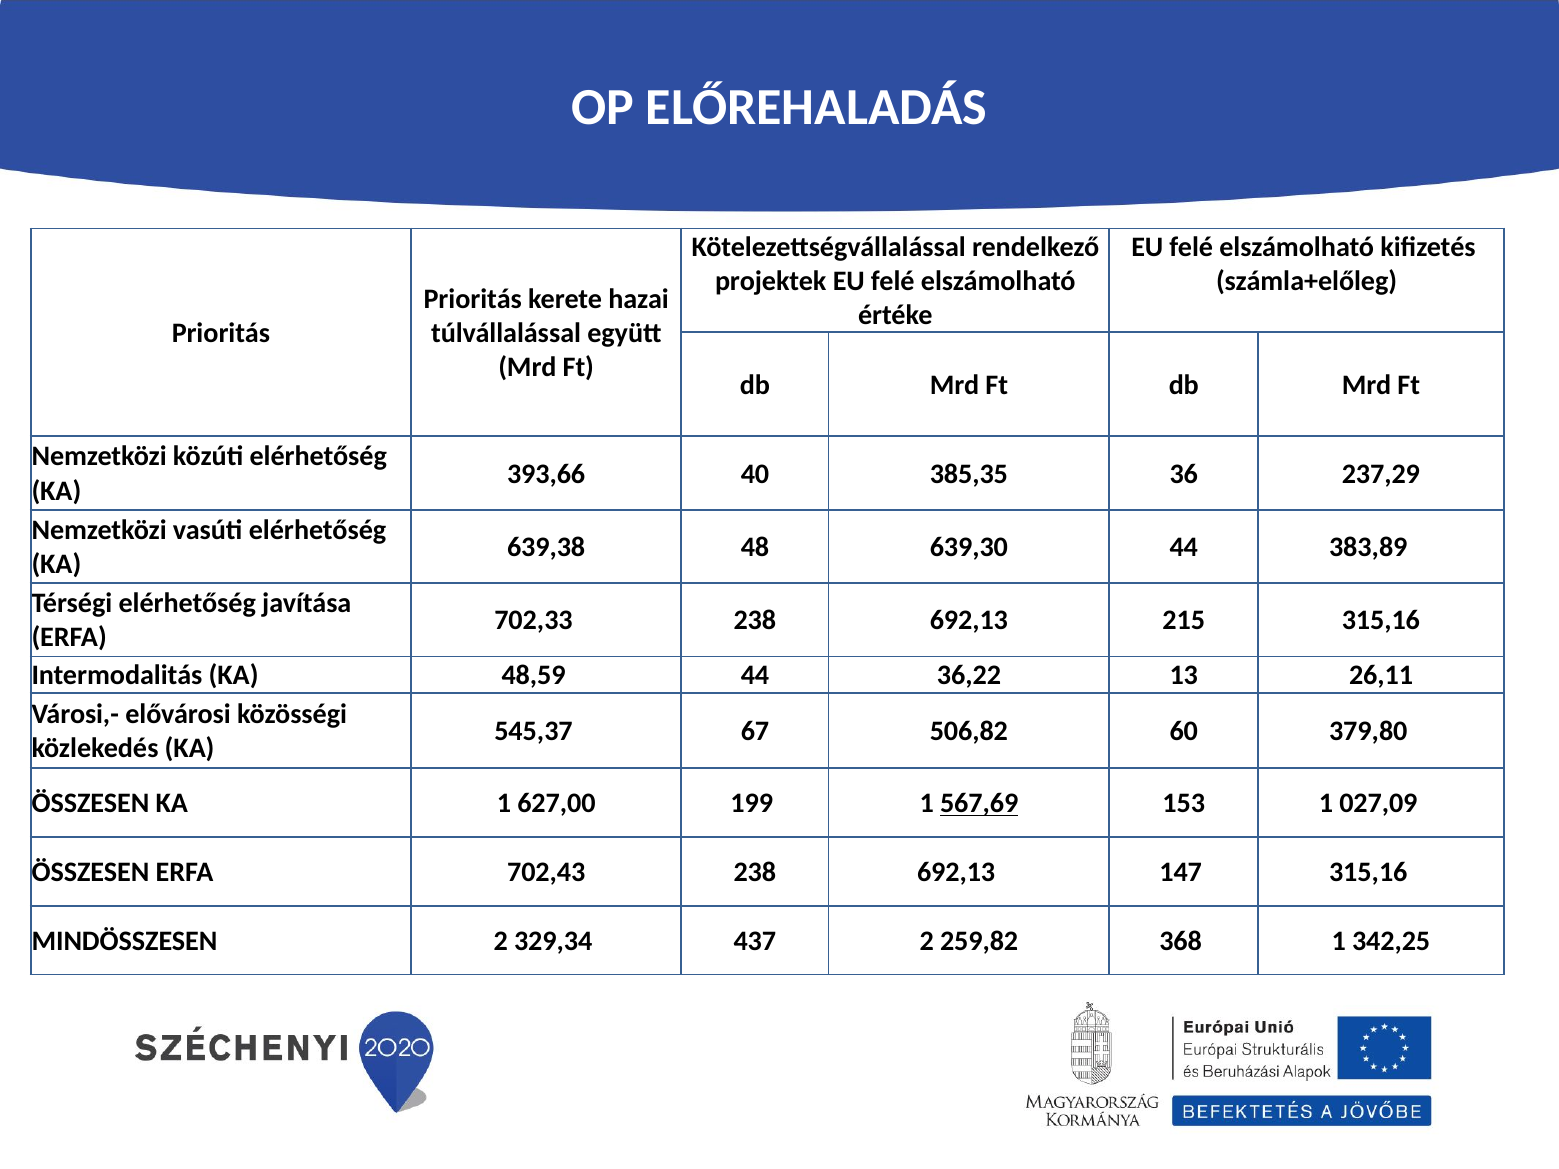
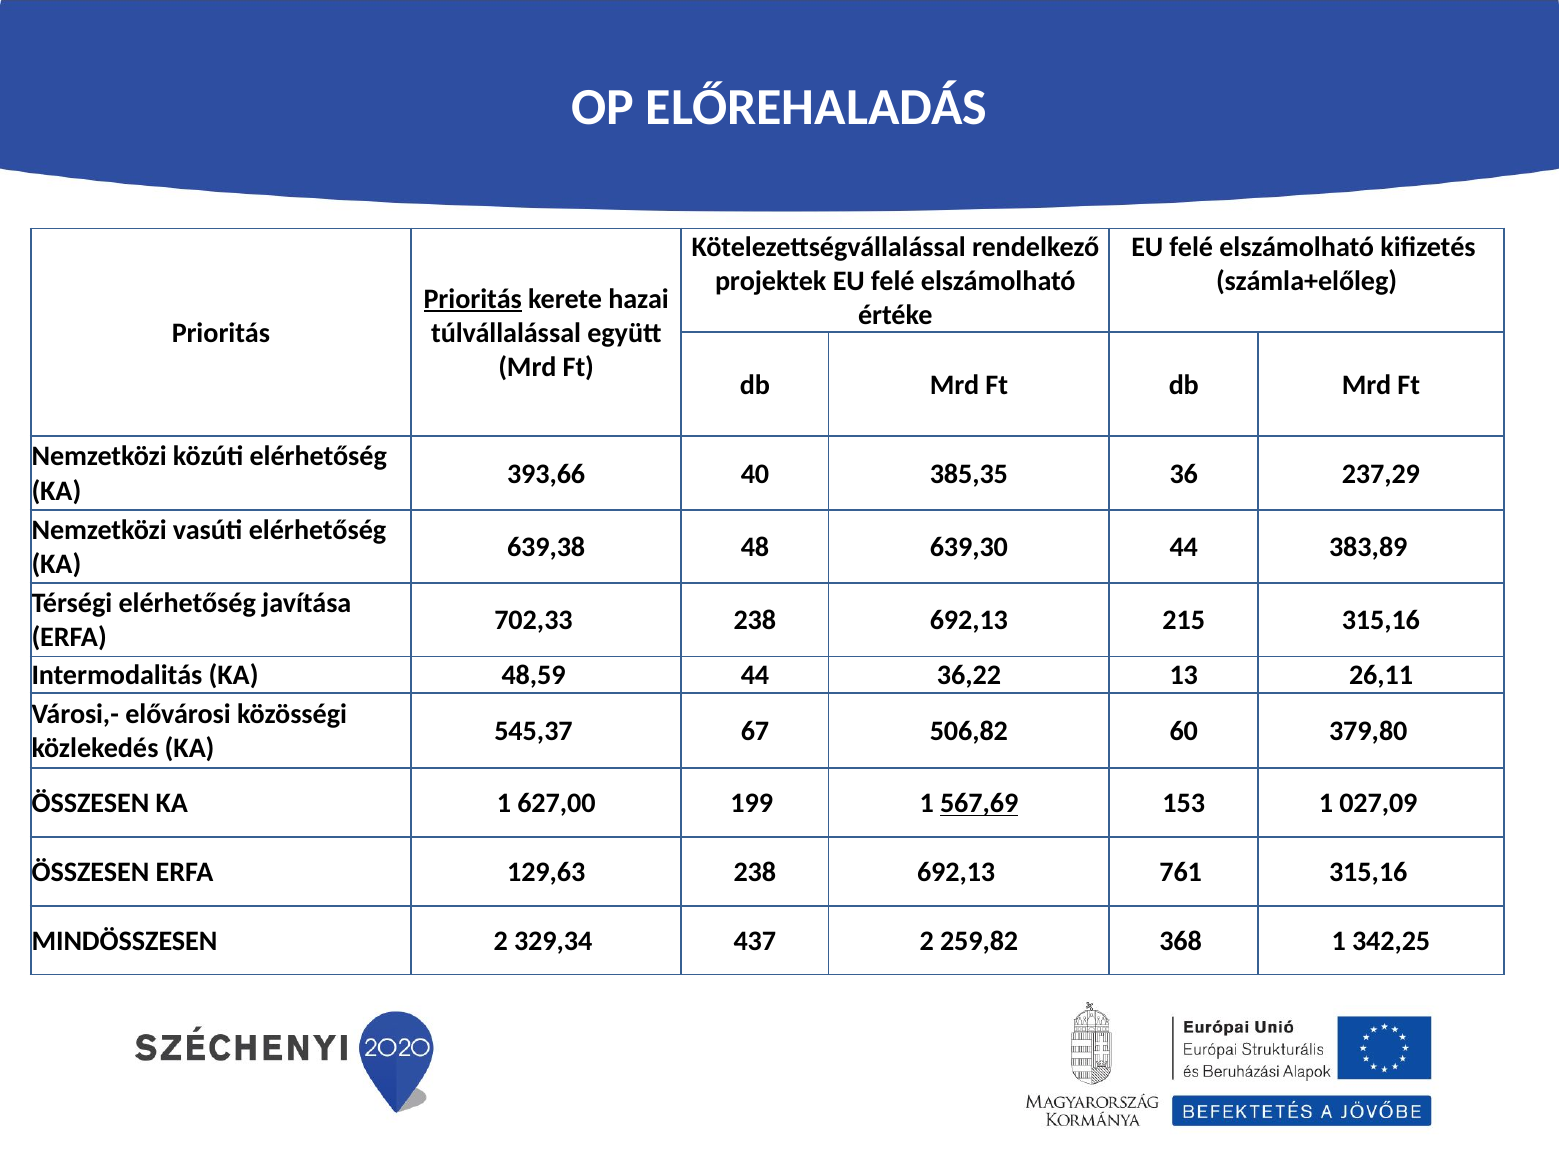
Prioritás underline: none -> present (473, 299)
702,43: 702,43 -> 129,63 (546, 872)
147: 147 -> 761 (1181, 872)
